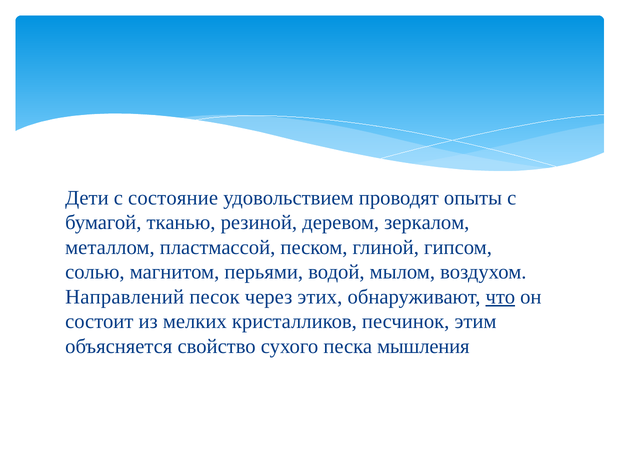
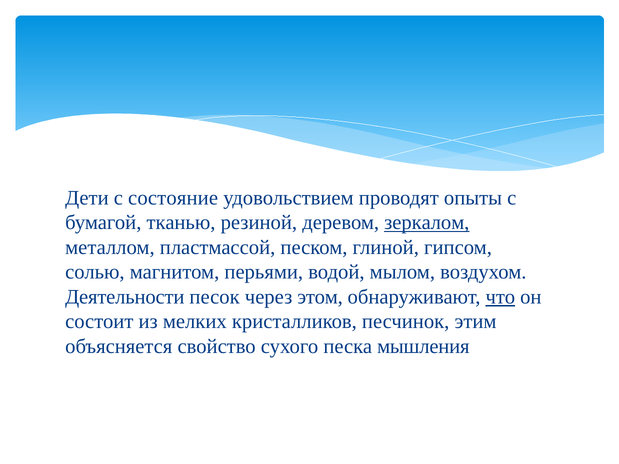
зеркалом underline: none -> present (427, 223)
Направлений: Направлений -> Деятельности (125, 297)
этих: этих -> этом (320, 297)
